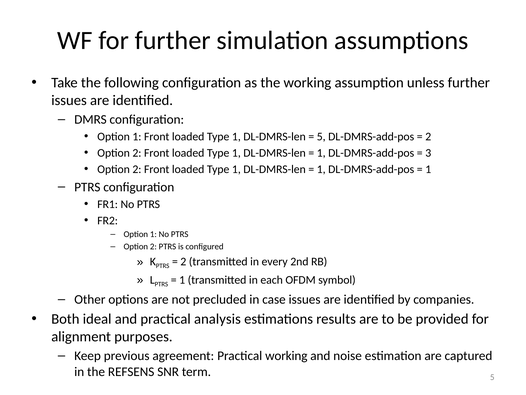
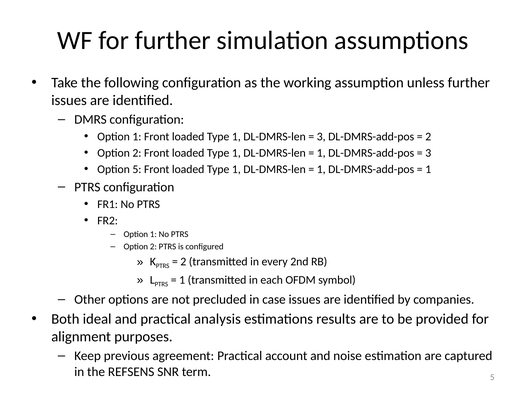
5: 5 -> 3 (321, 136)
2: 2 -> 5 (137, 169)
Practical working: working -> account (286, 355)
